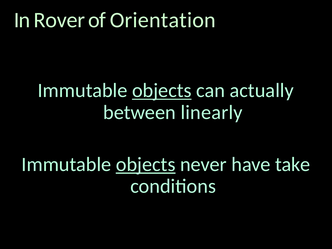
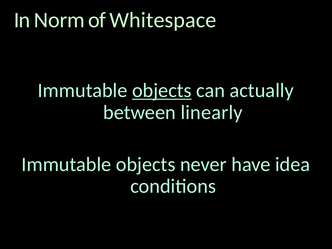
Rover: Rover -> Norm (59, 20)
Orientation: Orientation -> Whitespace (163, 20)
objects underline: present -> none (146, 164)
take: take -> idea (293, 164)
